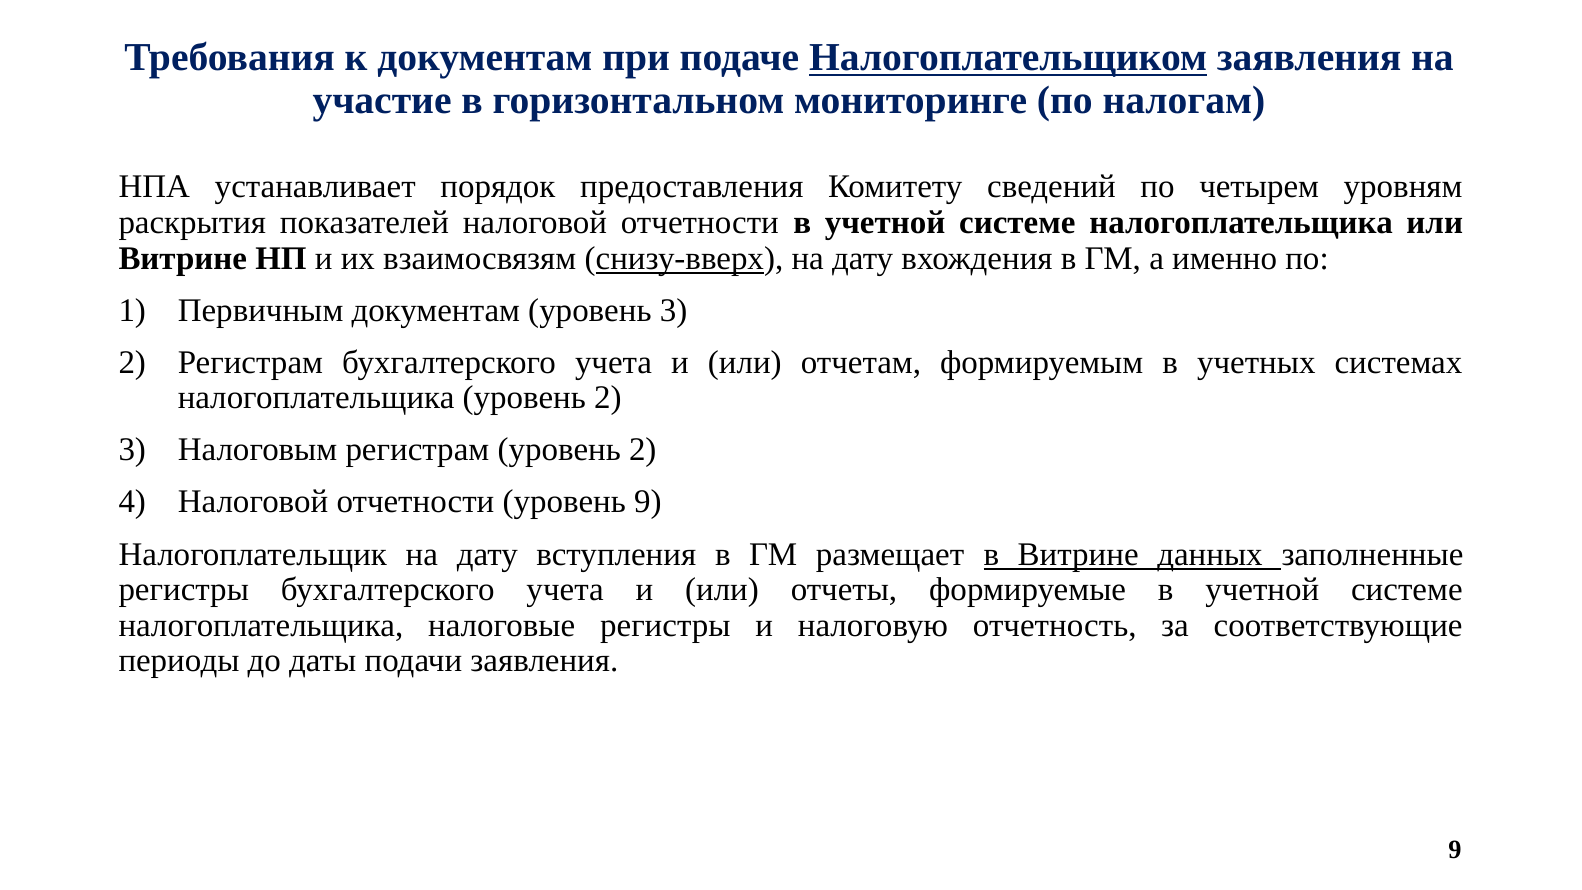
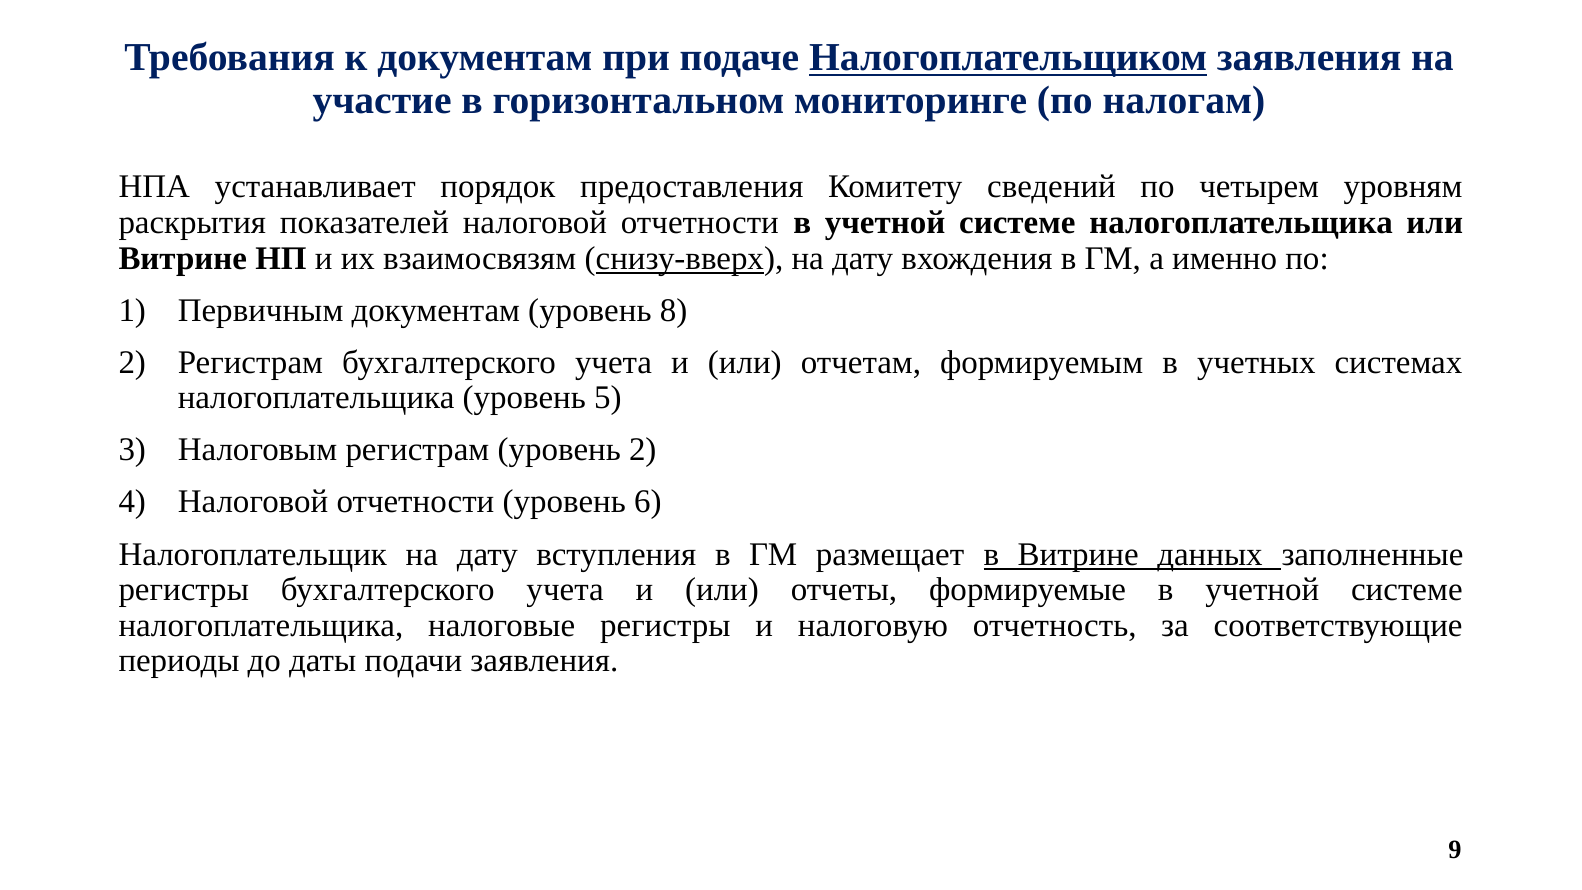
уровень 3: 3 -> 8 (674, 310)
налогоплательщика уровень 2: 2 -> 5 (608, 398)
уровень 9: 9 -> 6 (648, 502)
